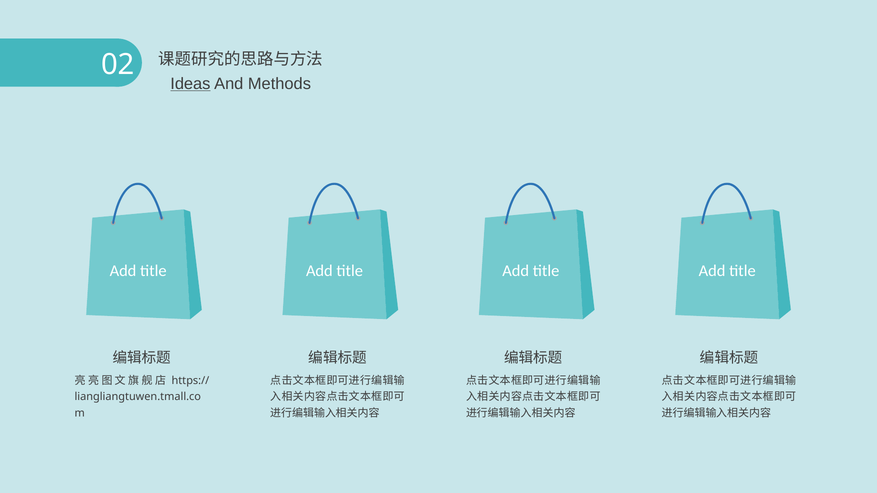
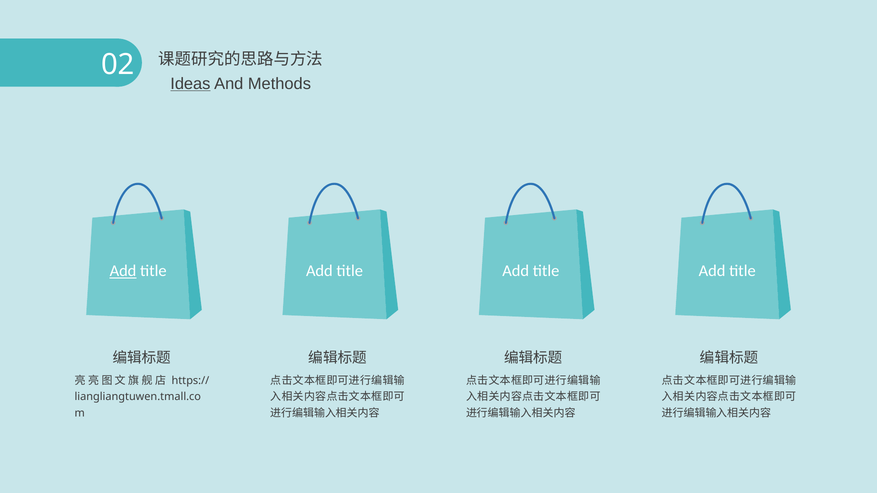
Add underline: none -> present (123, 271)
